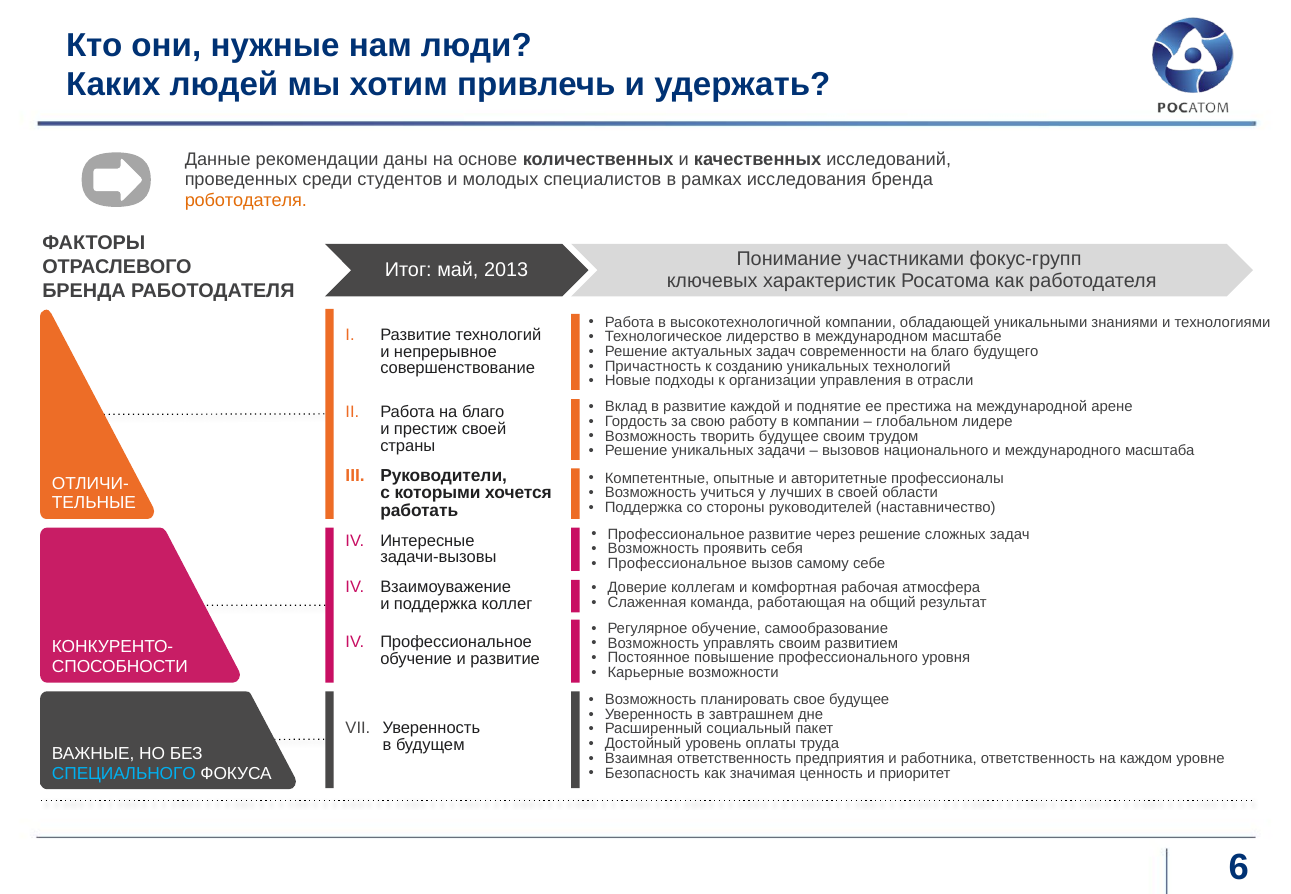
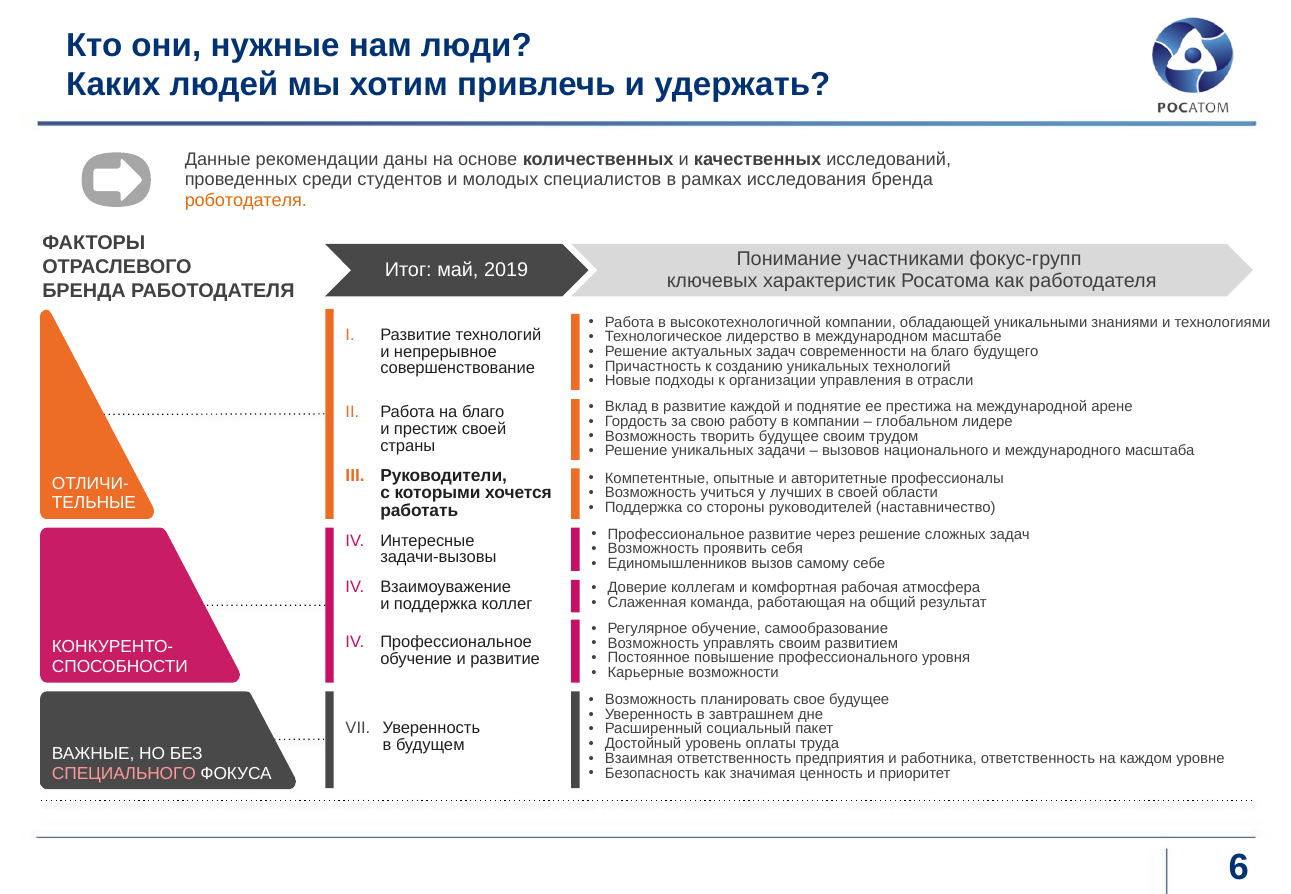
2013: 2013 -> 2019 (506, 270)
Профессиональное: Профессиональное -> Единомышленников (677, 563)
СПЕЦИАЛЬНОГО colour: light blue -> pink (124, 773)
